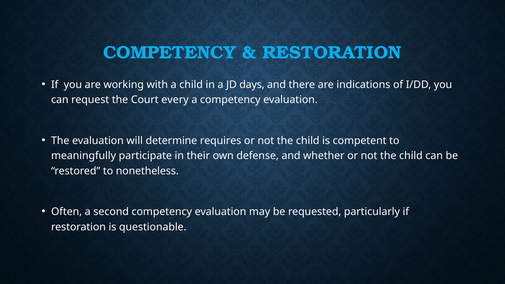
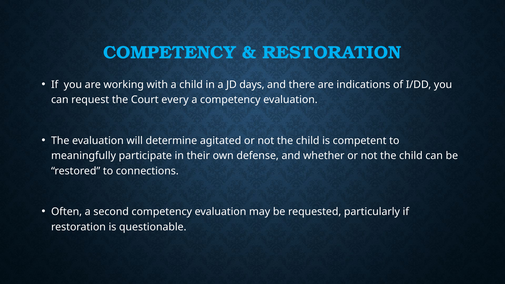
requires: requires -> agitated (221, 141)
nonetheless: nonetheless -> connections (147, 171)
